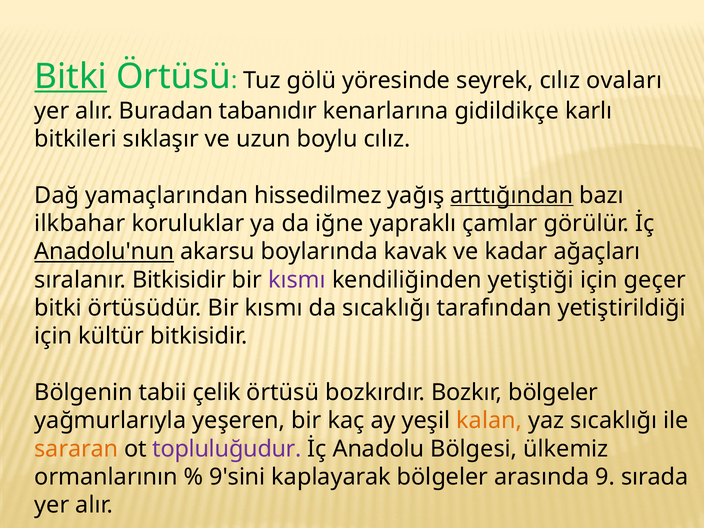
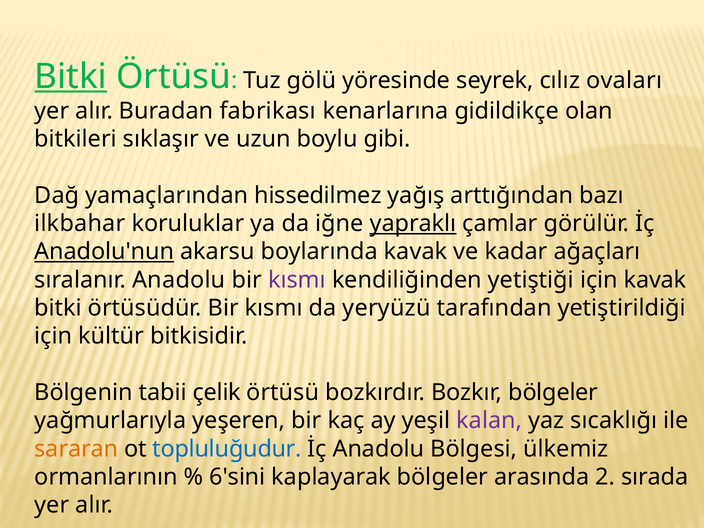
tabanıdır: tabanıdır -> fabrikası (268, 111)
karlı: karlı -> olan (589, 111)
boylu cılız: cılız -> gibi (387, 139)
arttığından underline: present -> none (512, 195)
yapraklı underline: none -> present (413, 224)
sıralanır Bitkisidir: Bitkisidir -> Anadolu (179, 280)
için geçer: geçer -> kavak (655, 280)
da sıcaklığı: sıcaklığı -> yeryüzü (386, 308)
kalan colour: orange -> purple (489, 421)
topluluğudur colour: purple -> blue (227, 449)
9'sini: 9'sini -> 6'sini (237, 477)
9: 9 -> 2 (605, 477)
